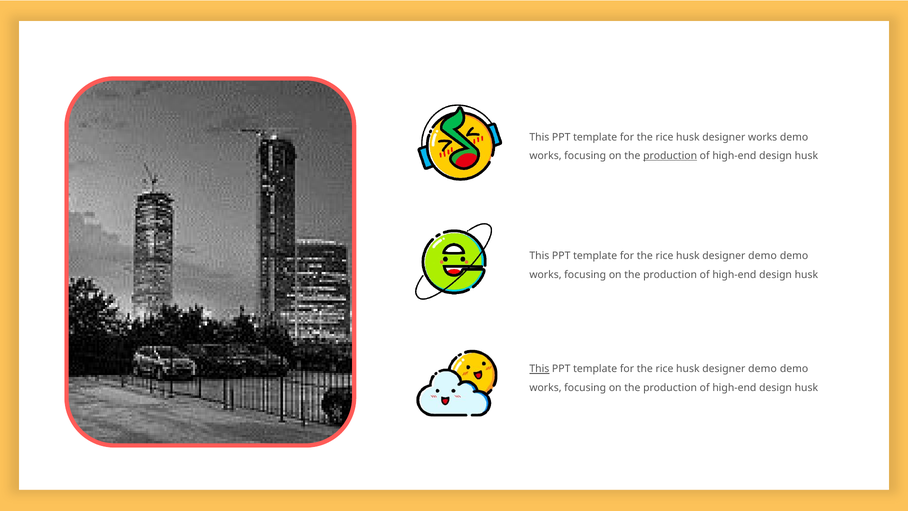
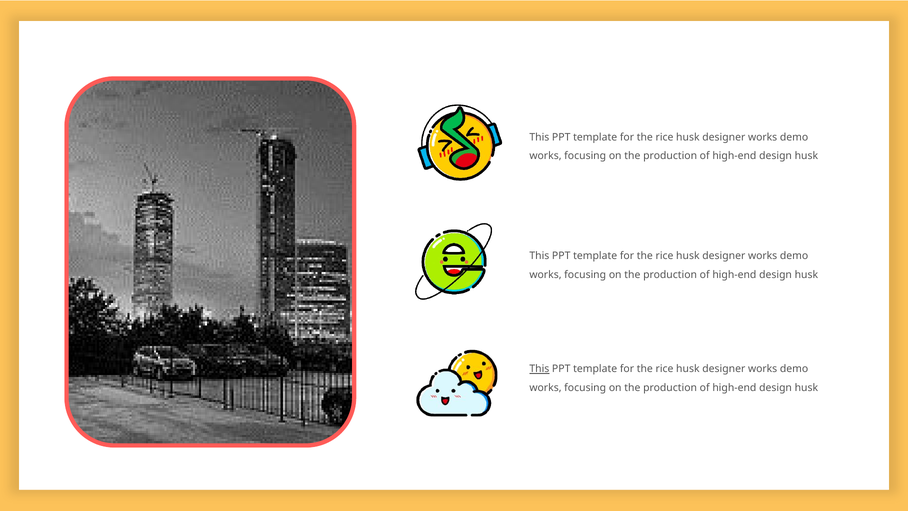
production underline: present -> none (670, 156)
demo: demo -> works (763, 256)
demo: demo -> works (763, 369)
